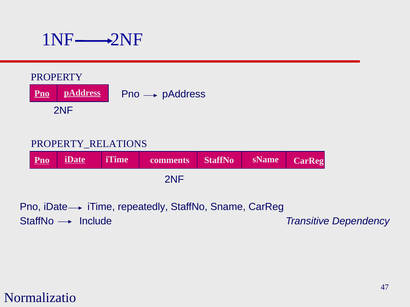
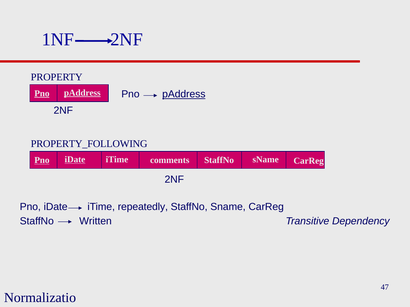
pAddress underline: none -> present (184, 94)
PROPERTY_RELATIONS: PROPERTY_RELATIONS -> PROPERTY_FOLLOWING (89, 144)
Include: Include -> Written (96, 222)
